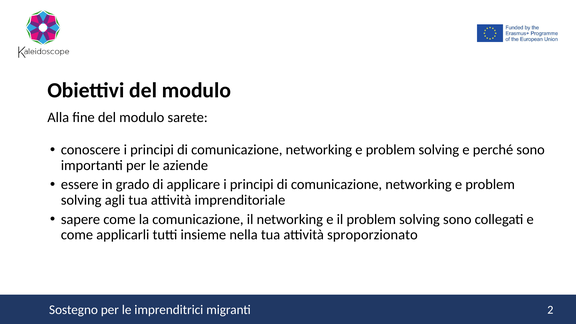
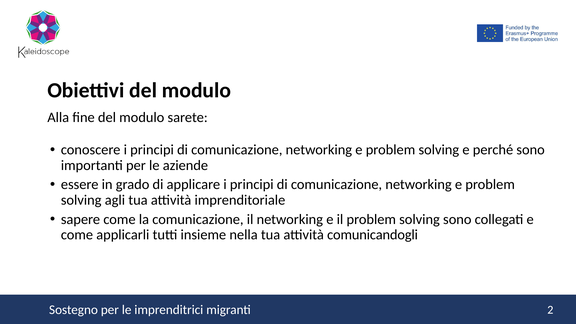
sproporzionato: sproporzionato -> comunicandogli (373, 235)
